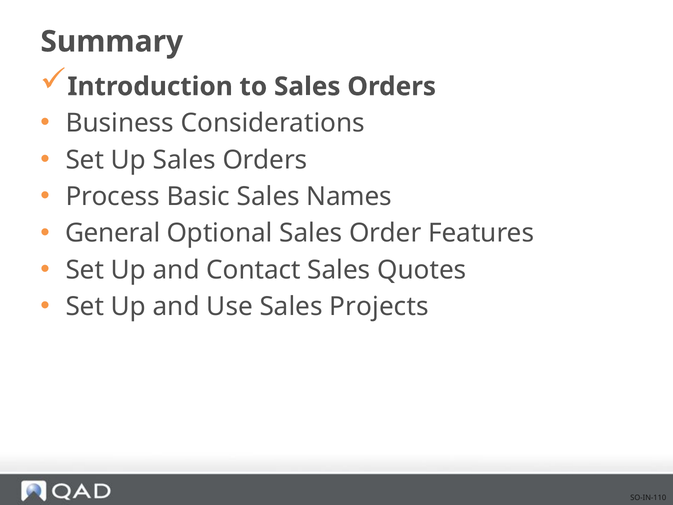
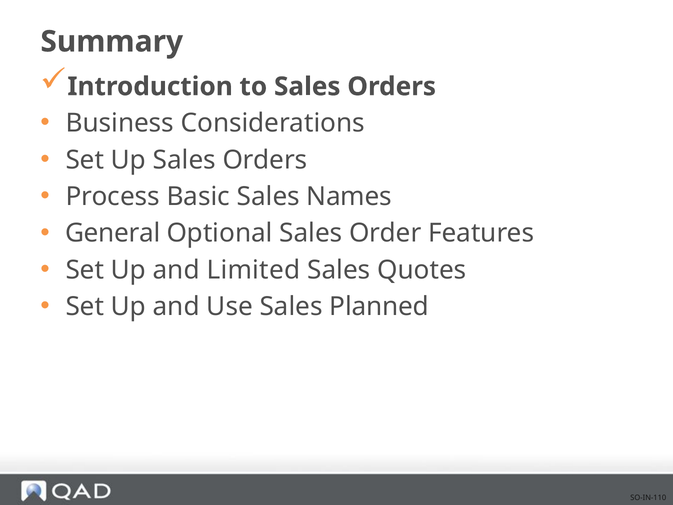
Contact: Contact -> Limited (253, 270)
Projects: Projects -> Planned (379, 307)
